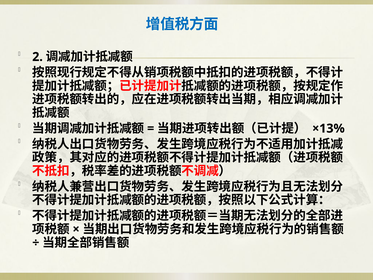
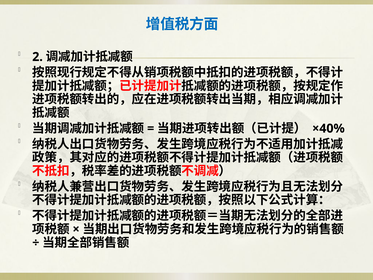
×13%: ×13% -> ×40% (328, 128)
